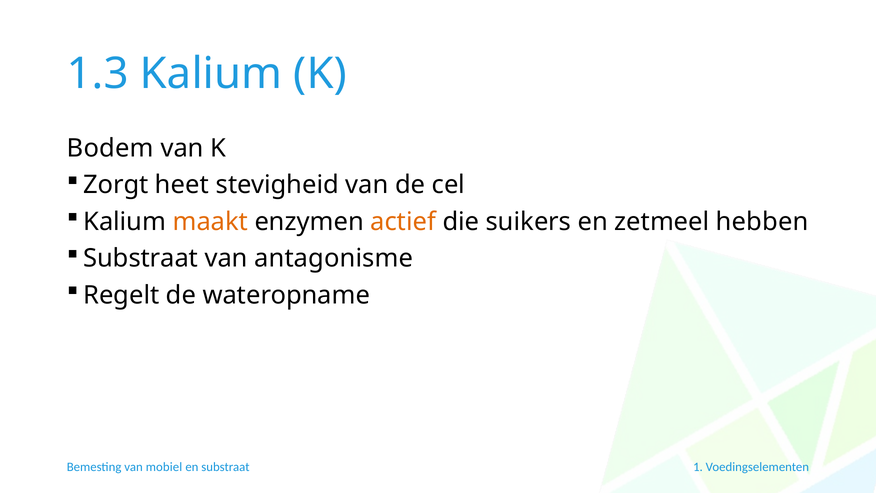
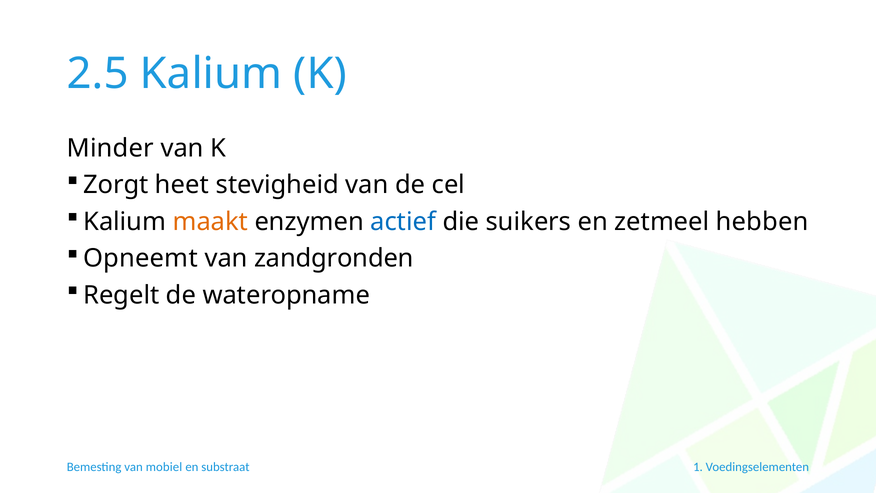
1.3: 1.3 -> 2.5 (98, 74)
Bodem: Bodem -> Minder (110, 148)
actief colour: orange -> blue (403, 222)
Substraat: Substraat -> Opneemt (140, 258)
antagonisme: antagonisme -> zandgronden (334, 258)
